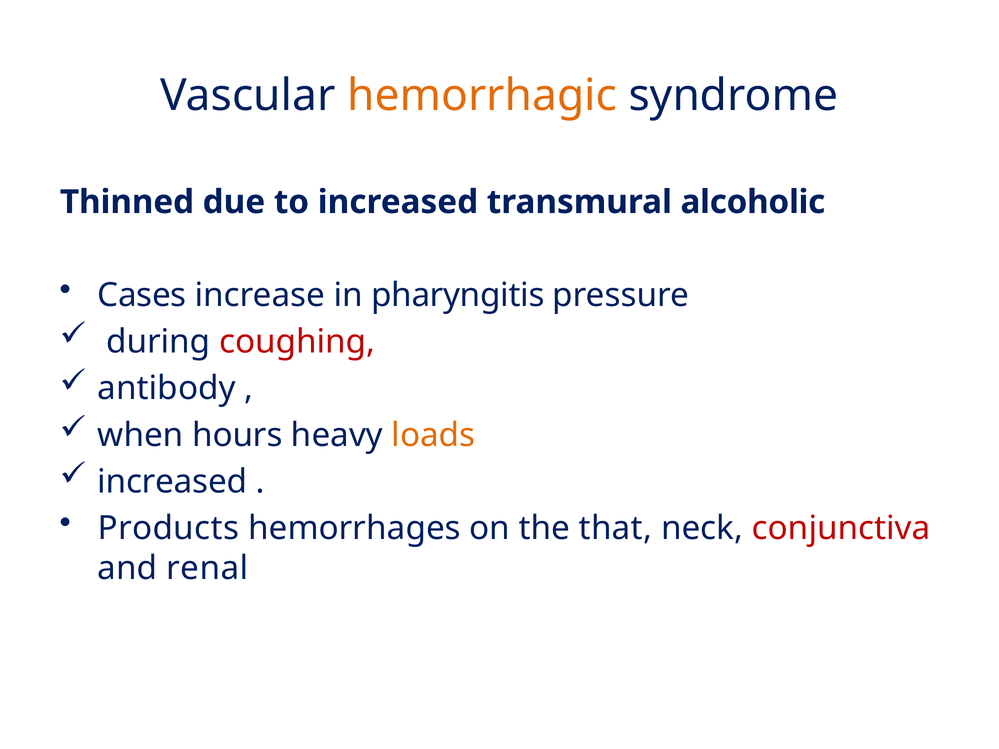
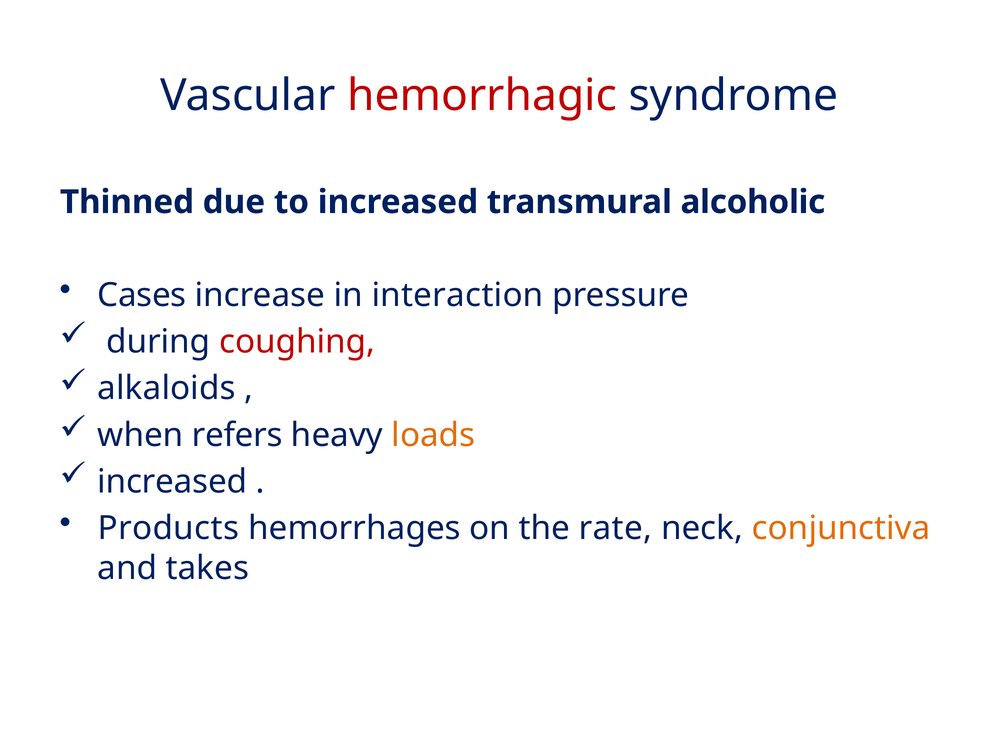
hemorrhagic colour: orange -> red (482, 96)
pharyngitis: pharyngitis -> interaction (458, 295)
antibody: antibody -> alkaloids (167, 389)
hours: hours -> refers (237, 435)
that: that -> rate (615, 528)
conjunctiva colour: red -> orange (841, 528)
renal: renal -> takes (207, 568)
